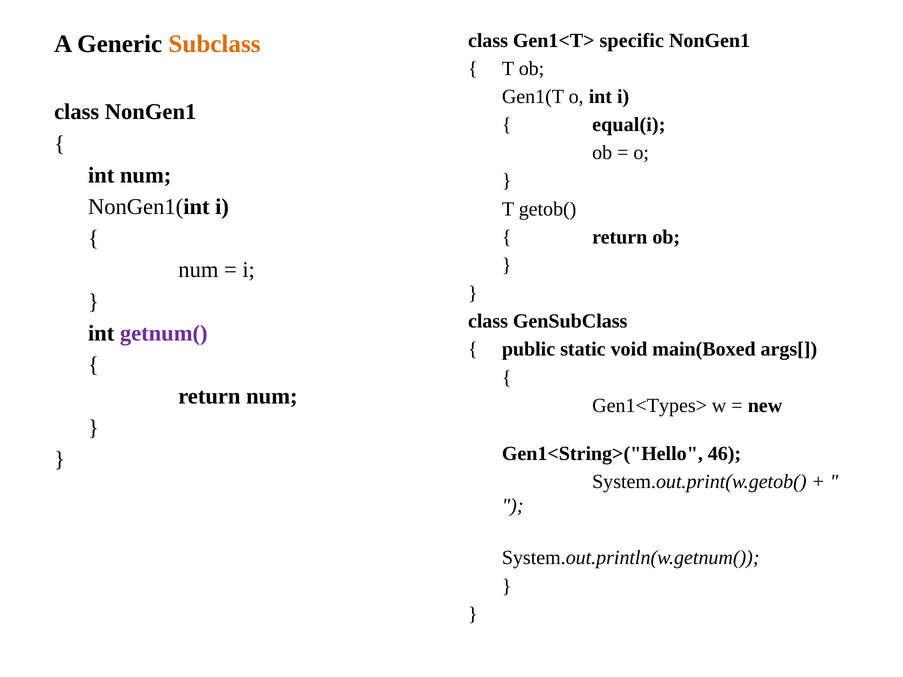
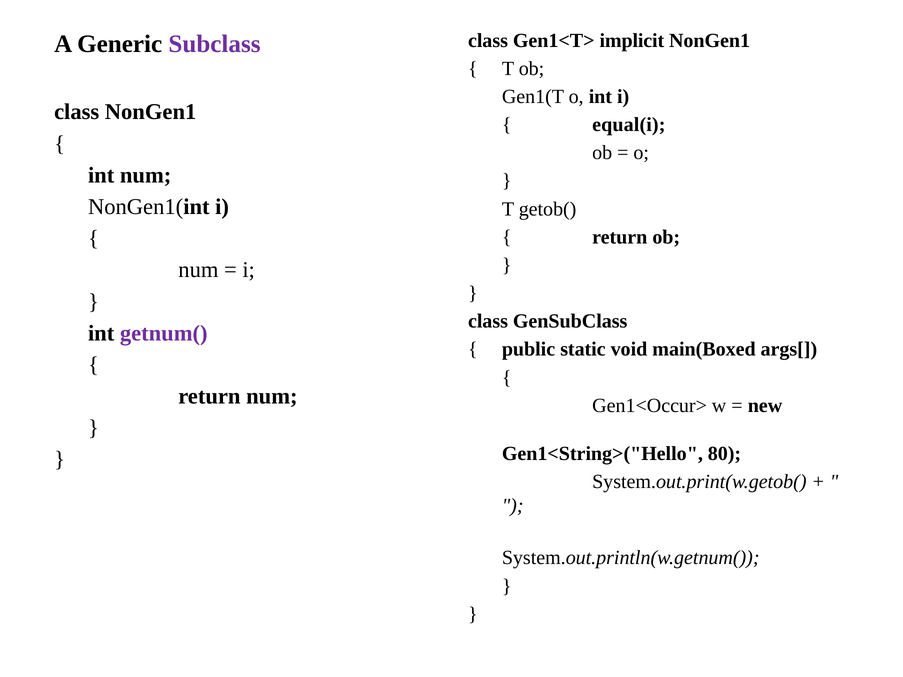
specific: specific -> implicit (632, 41)
Subclass colour: orange -> purple (214, 44)
Gen1<Types>: Gen1<Types> -> Gen1<Occur> (650, 406)
46: 46 -> 80 (724, 454)
